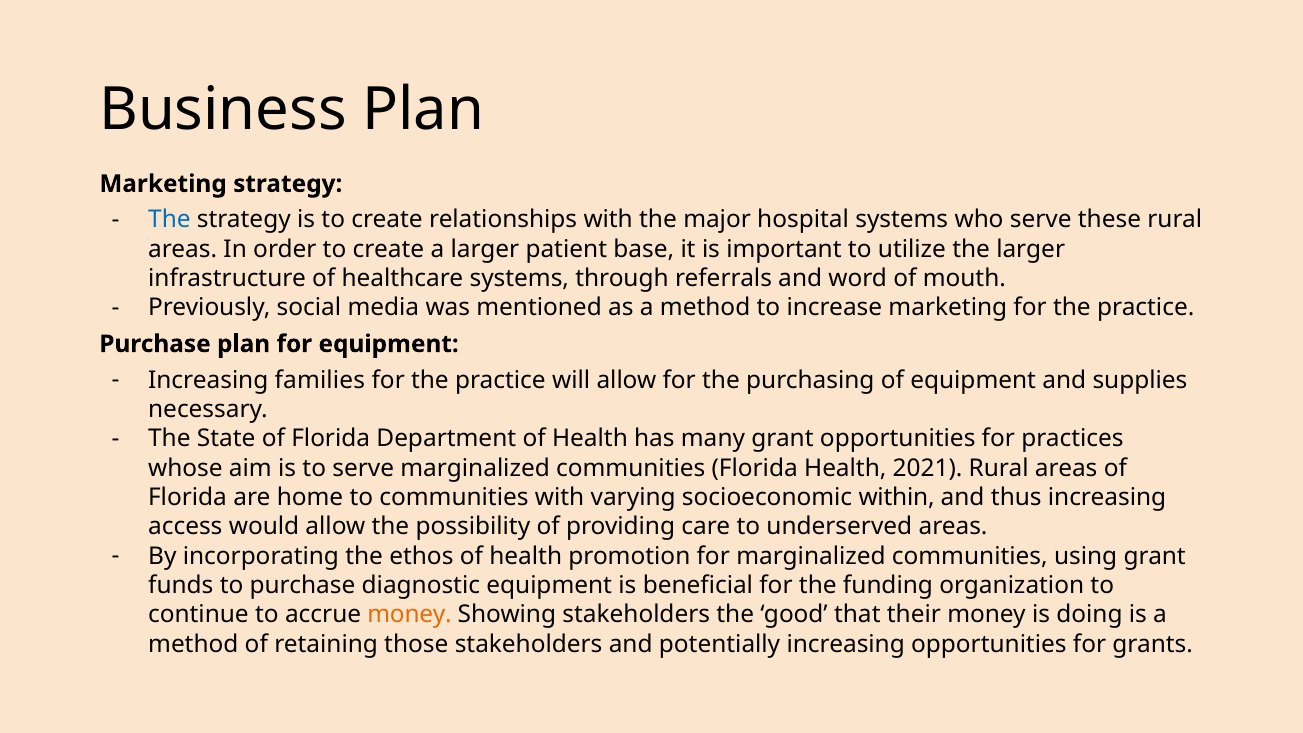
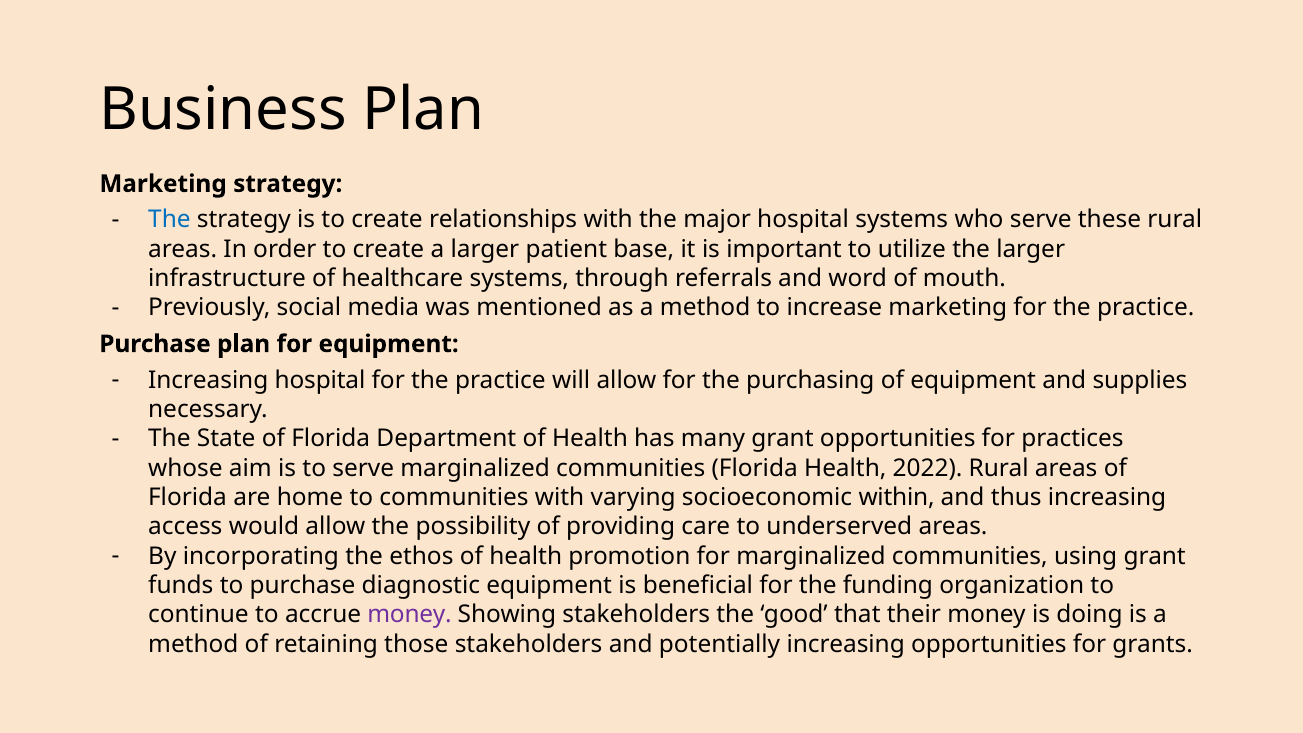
Increasing families: families -> hospital (320, 380)
2021: 2021 -> 2022 (928, 468)
money colour: orange -> purple (410, 615)
